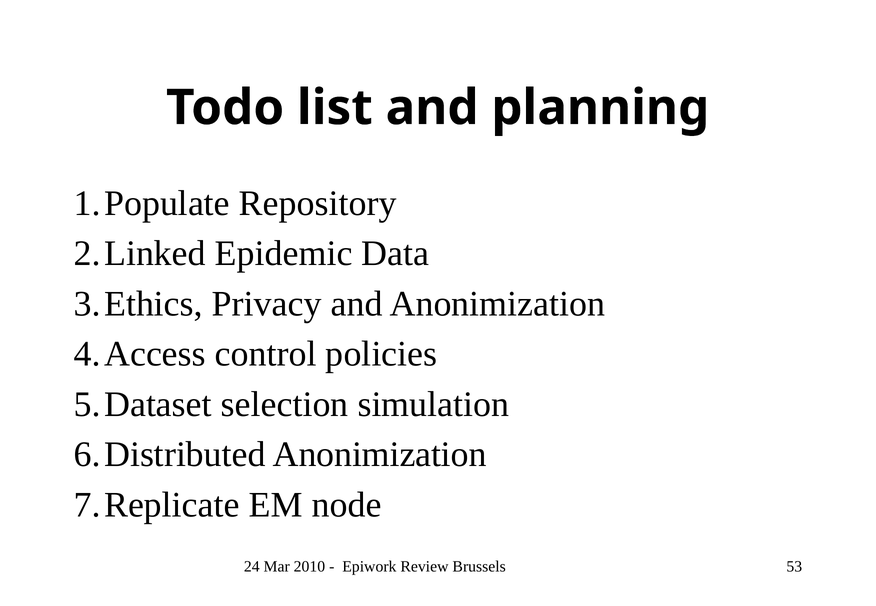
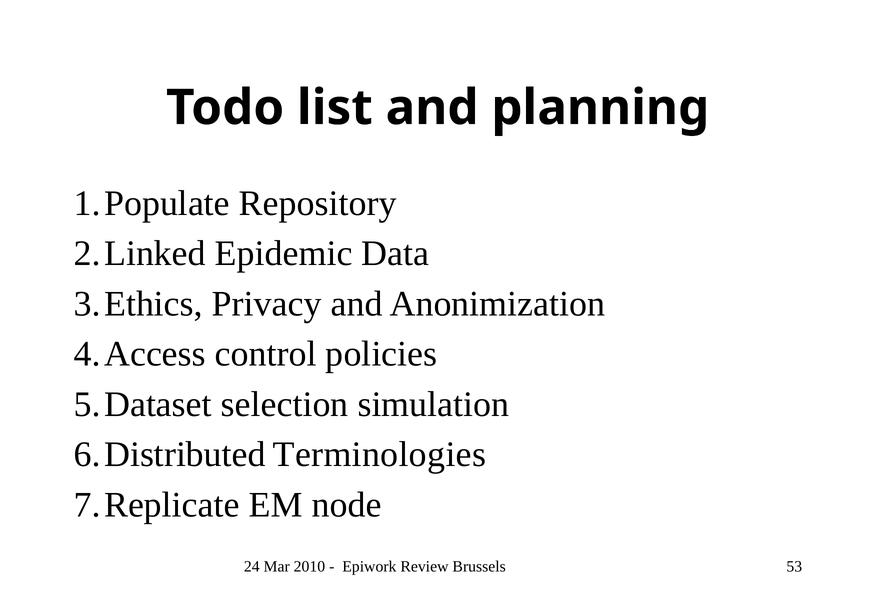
Anonimization: Anonimization -> Terminologies (379, 455)
